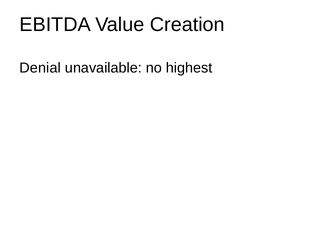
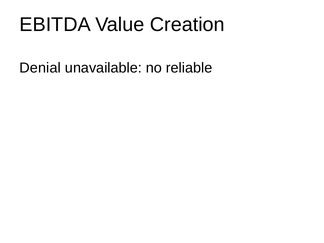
highest: highest -> reliable (189, 68)
